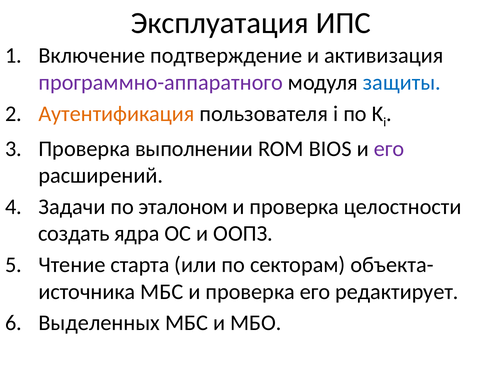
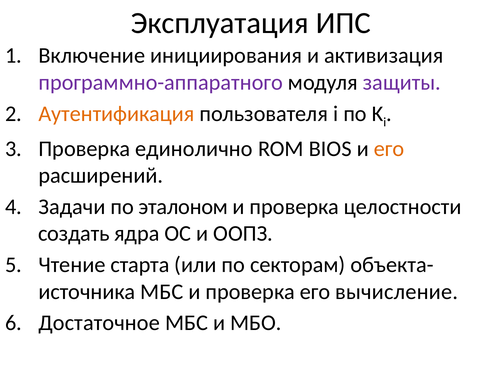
подтверждение: подтверждение -> инициирования (226, 55)
защиты colour: blue -> purple (402, 82)
выполнении: выполнении -> единолично (194, 148)
его colour: purple -> orange (389, 148)
редактирует: редактирует -> вычисление (397, 291)
Выделенных: Выделенных -> Достаточное (99, 323)
